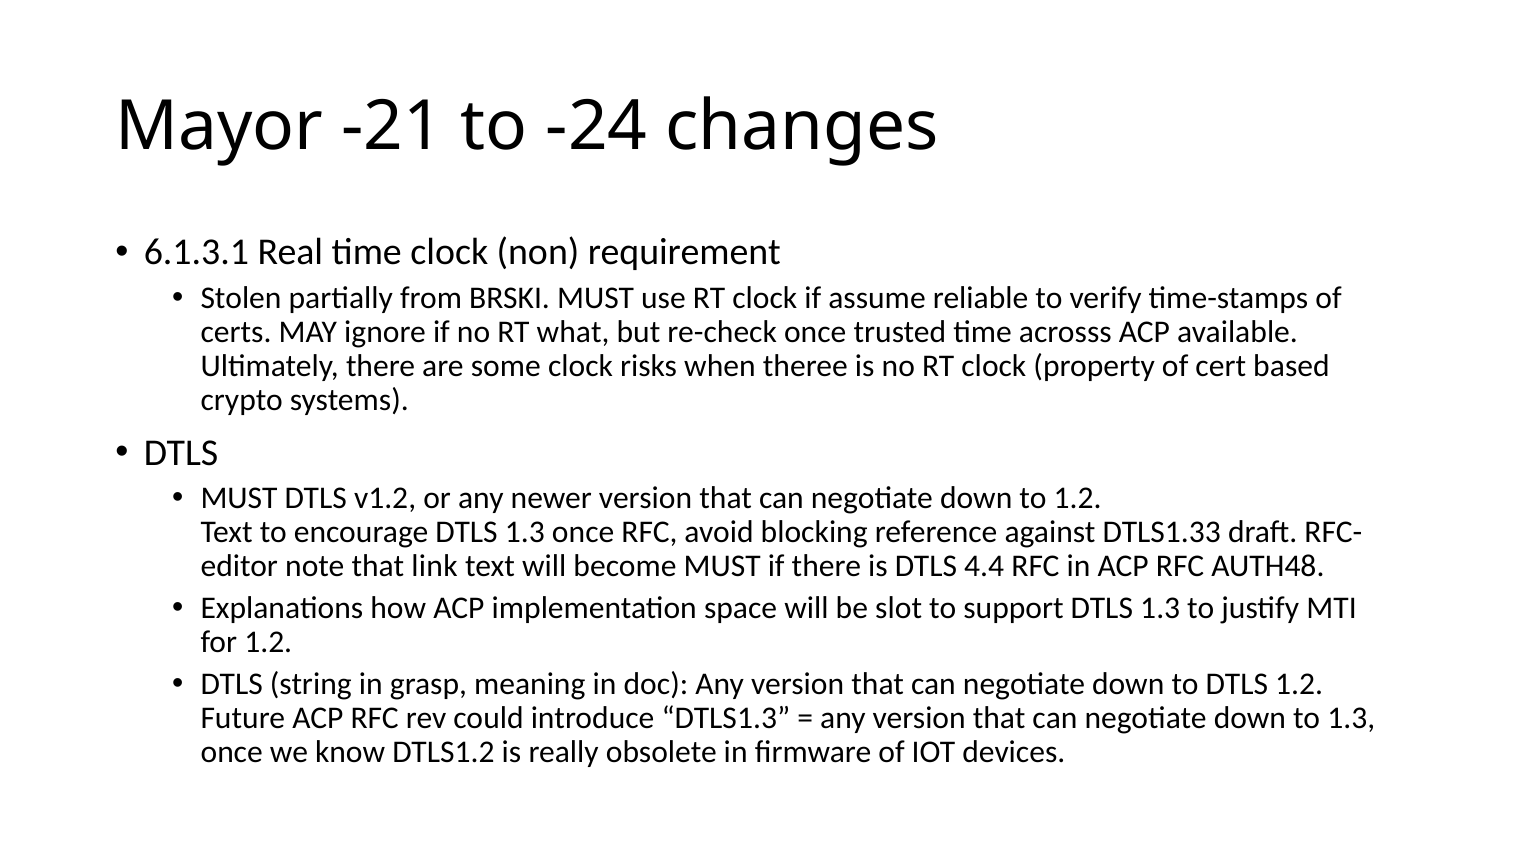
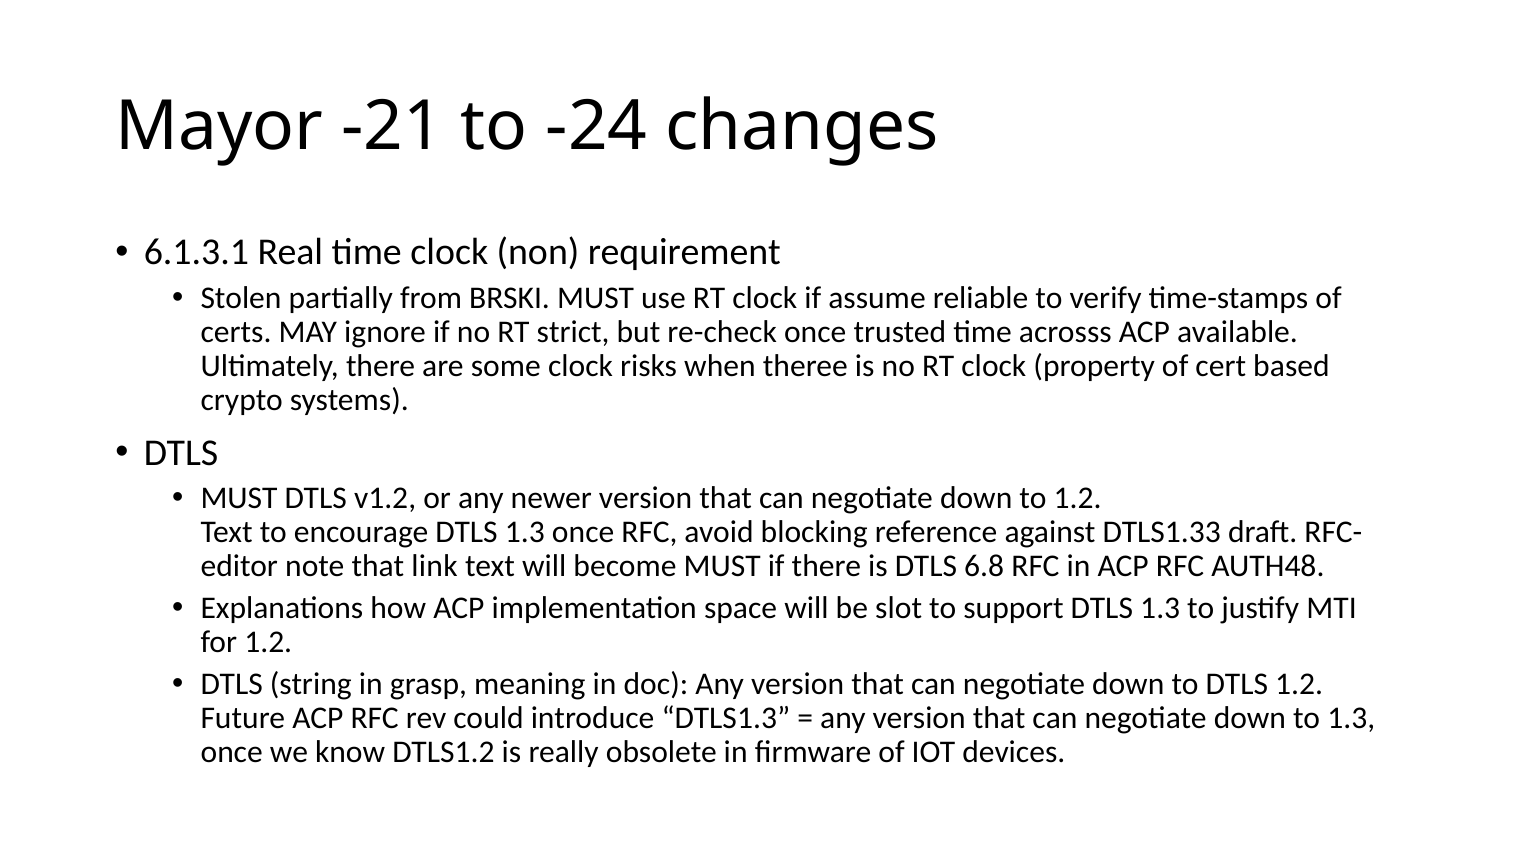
what: what -> strict (573, 332)
4.4: 4.4 -> 6.8 (984, 567)
